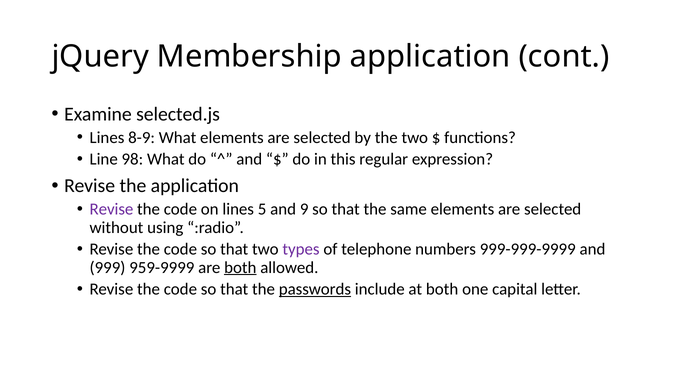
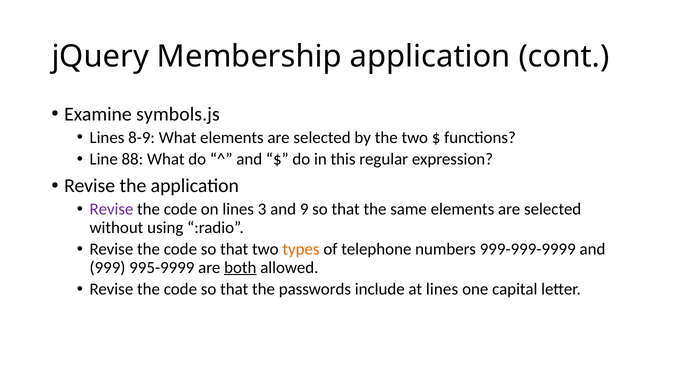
selected.js: selected.js -> symbols.js (178, 114)
98: 98 -> 88 (132, 159)
5: 5 -> 3 (262, 209)
types colour: purple -> orange (301, 249)
959-9999: 959-9999 -> 995-9999 (162, 268)
passwords underline: present -> none (315, 289)
at both: both -> lines (442, 289)
